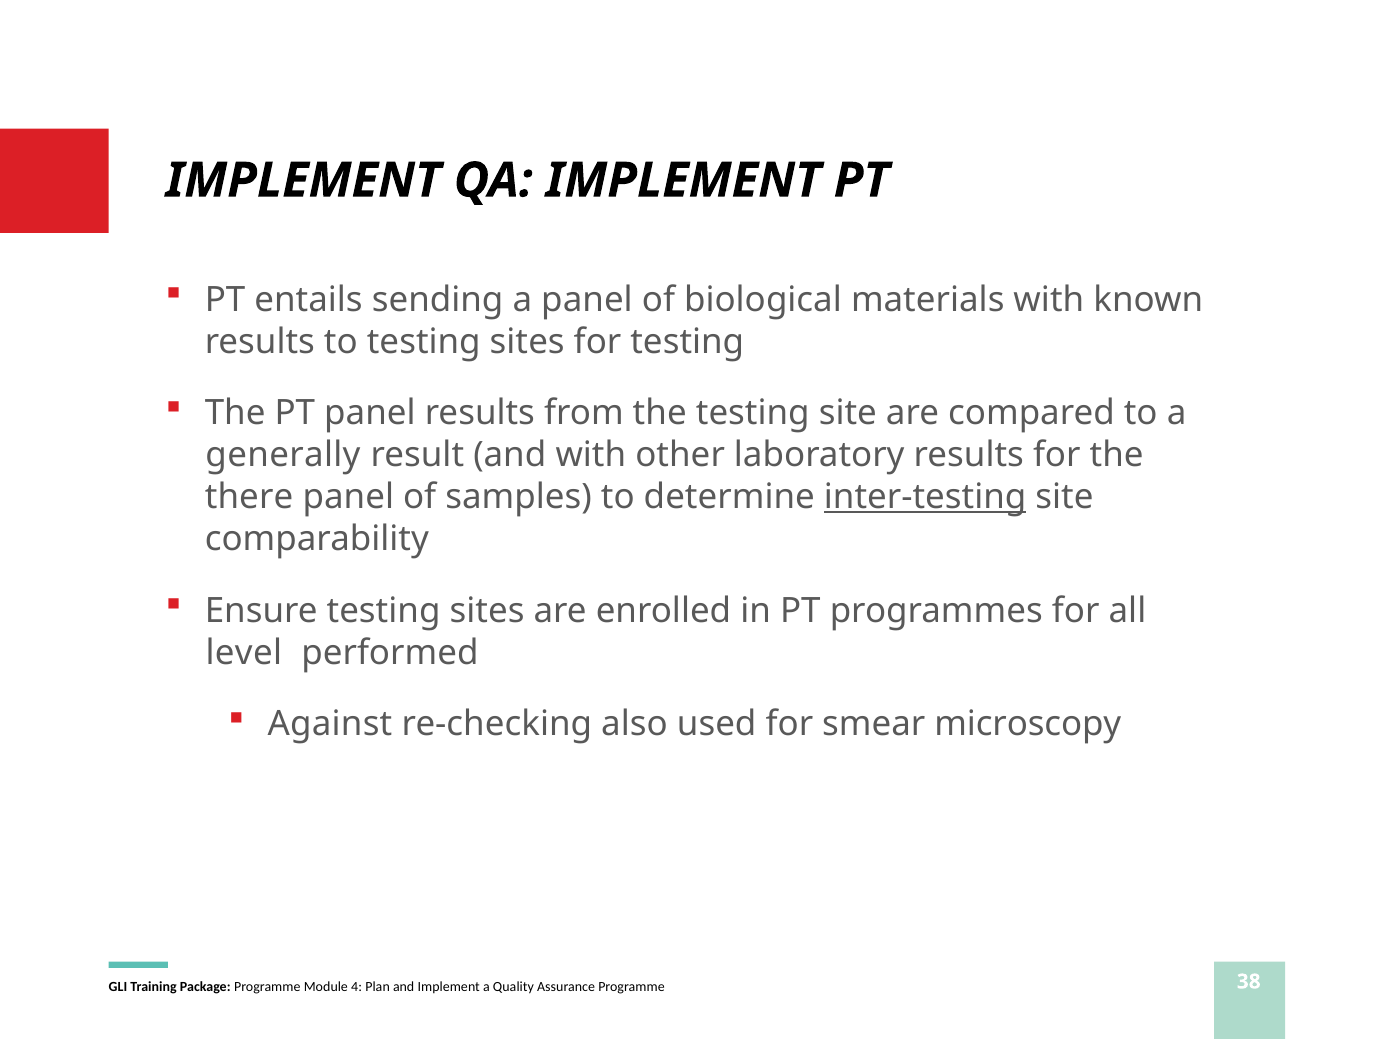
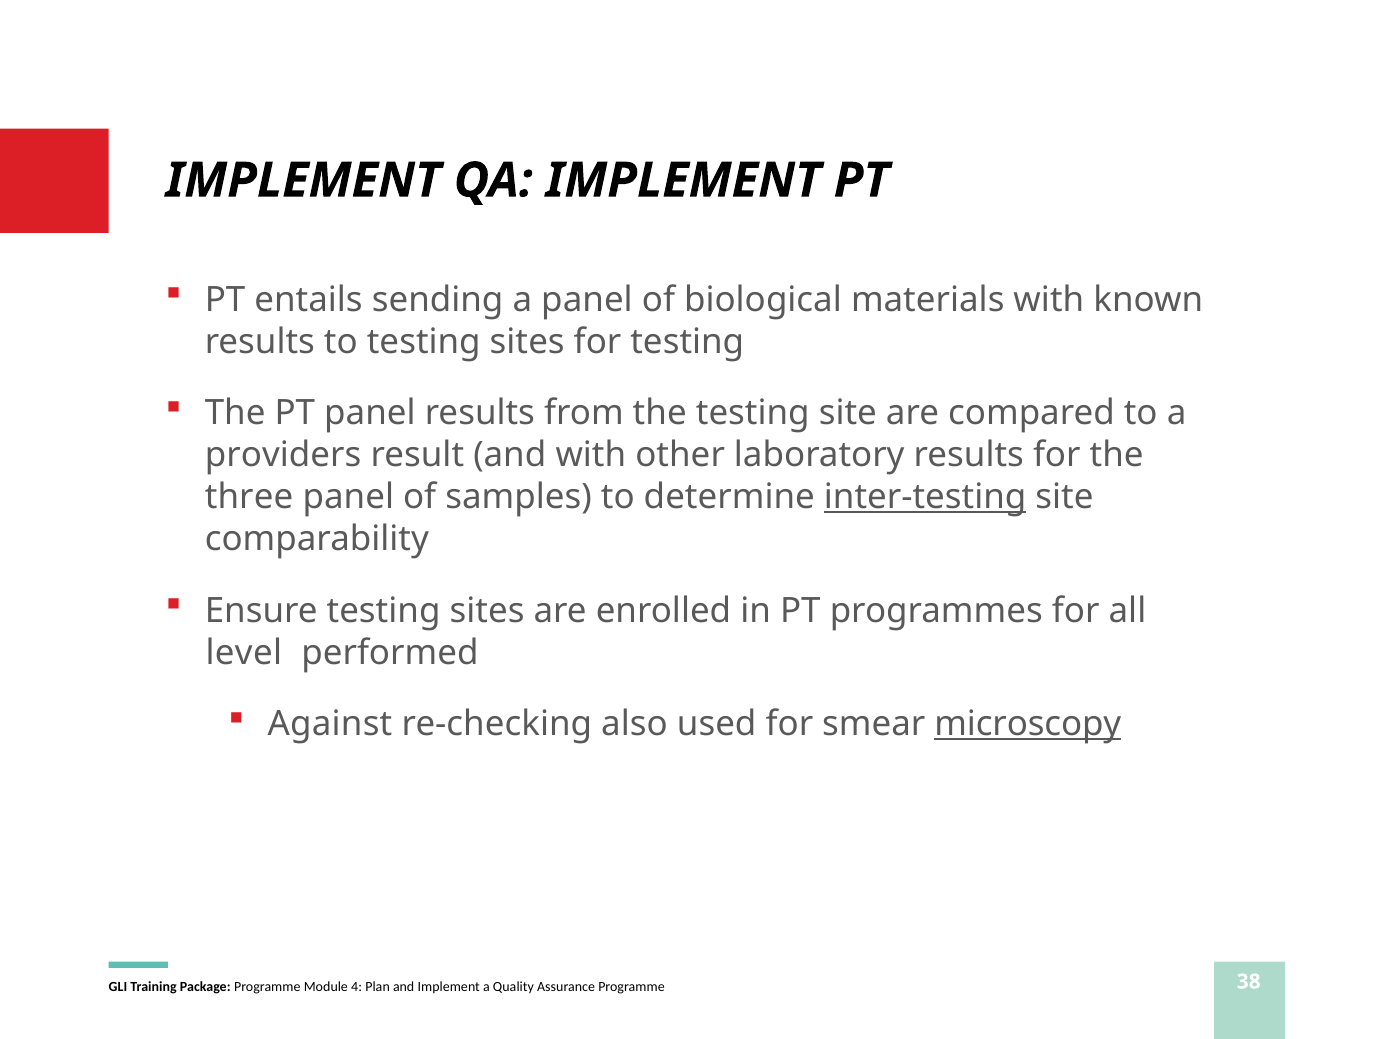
generally: generally -> providers (283, 455)
there: there -> three (249, 497)
microscopy underline: none -> present (1028, 724)
